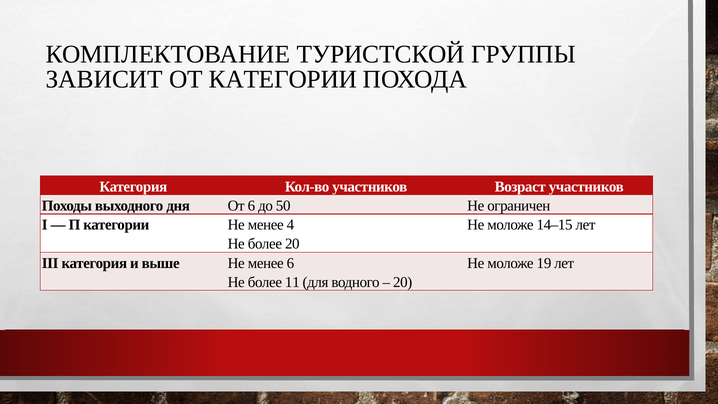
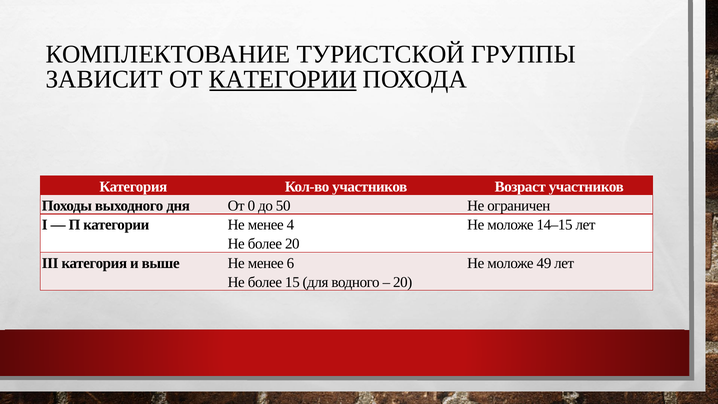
КАТЕГОРИИ underline: none -> present (283, 79)
От 6: 6 -> 0 (251, 206)
19: 19 -> 49 (544, 263)
11: 11 -> 15 (292, 282)
